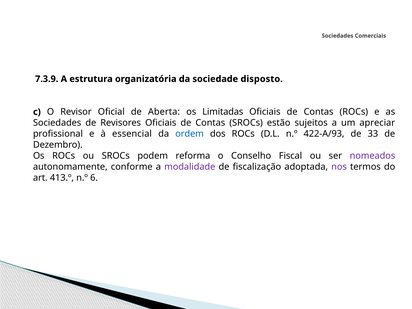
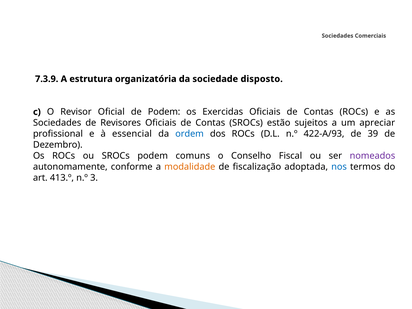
de Aberta: Aberta -> Podem (164, 112)
Limitadas: Limitadas -> Exercidas (223, 112)
33: 33 -> 39 (373, 134)
reforma: reforma -> comuns (193, 156)
modalidade colour: purple -> orange (190, 167)
nos colour: purple -> blue (339, 167)
6: 6 -> 3 (94, 178)
